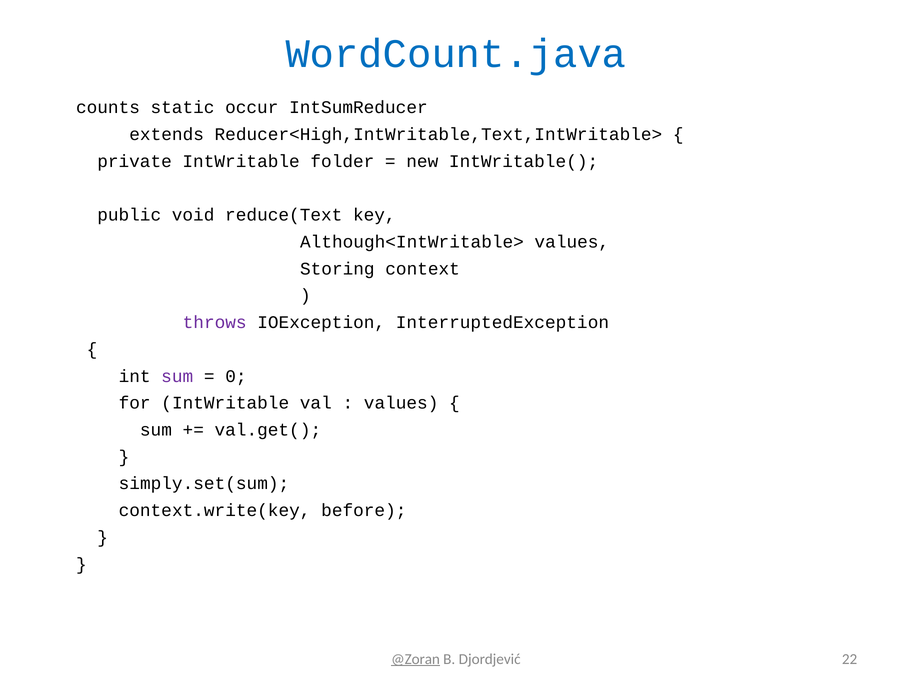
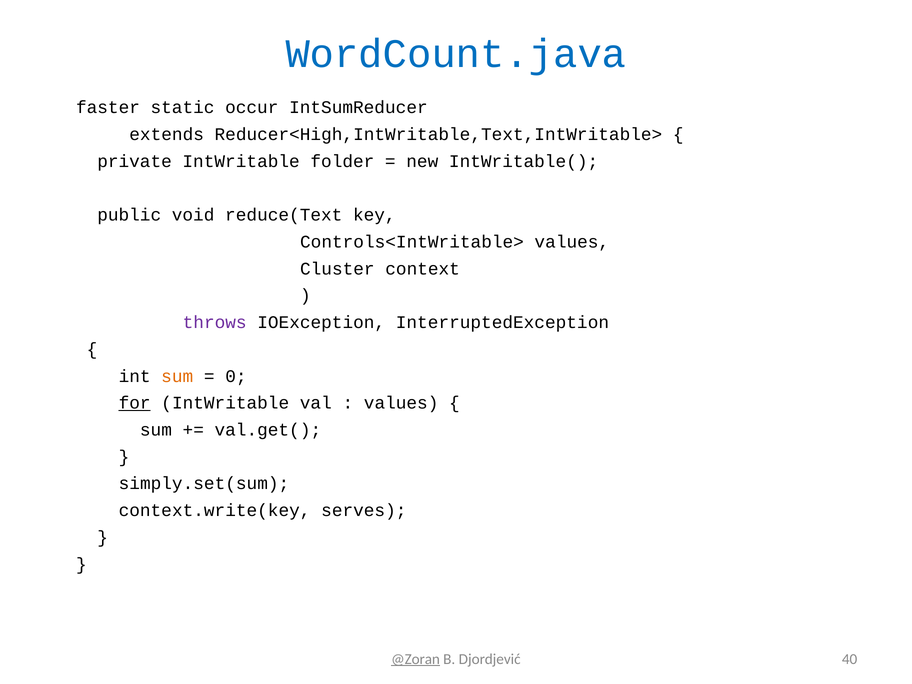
counts: counts -> faster (108, 108)
Although<IntWritable>: Although<IntWritable> -> Controls<IntWritable> (412, 242)
Storing: Storing -> Cluster (337, 269)
sum colour: purple -> orange (177, 376)
for underline: none -> present (135, 403)
before: before -> serves (364, 511)
22: 22 -> 40 (850, 659)
